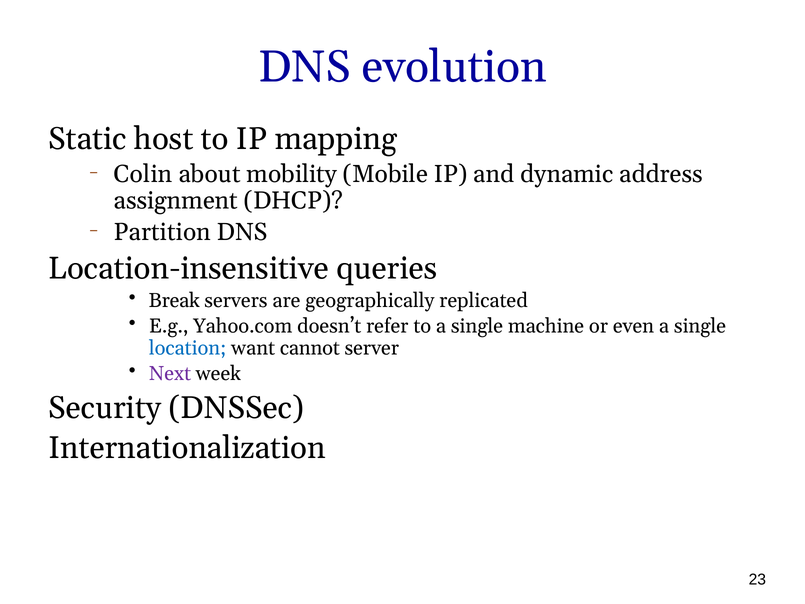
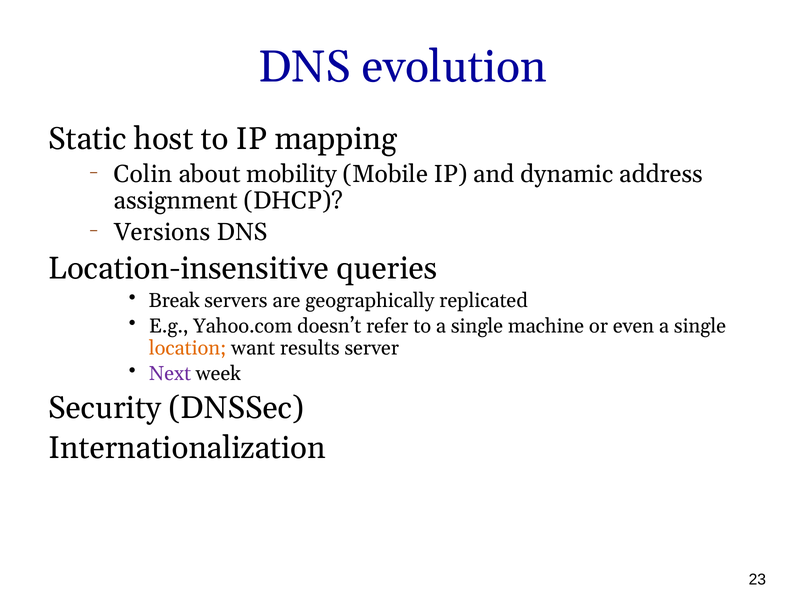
Partition: Partition -> Versions (162, 232)
location colour: blue -> orange (188, 348)
cannot: cannot -> results (310, 348)
